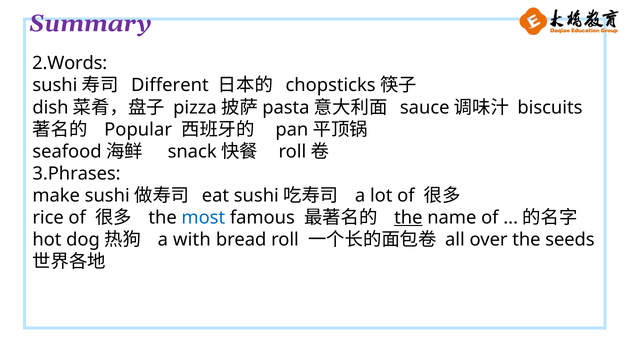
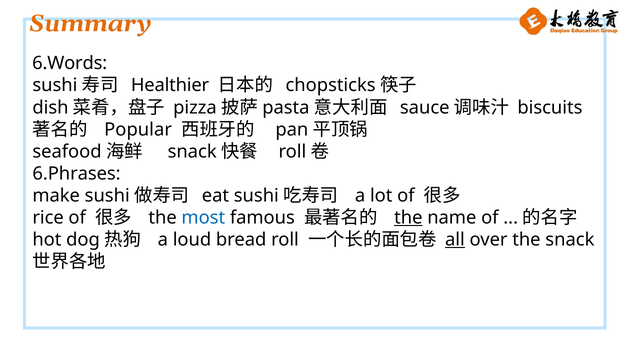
Summary colour: purple -> orange (90, 23)
2.Words: 2.Words -> 6.Words (70, 63)
Different: Different -> Healthier (170, 86)
3.Phrases: 3.Phrases -> 6.Phrases (77, 174)
with: with -> loud (192, 240)
all underline: none -> present (455, 240)
the seeds: seeds -> snack (570, 240)
